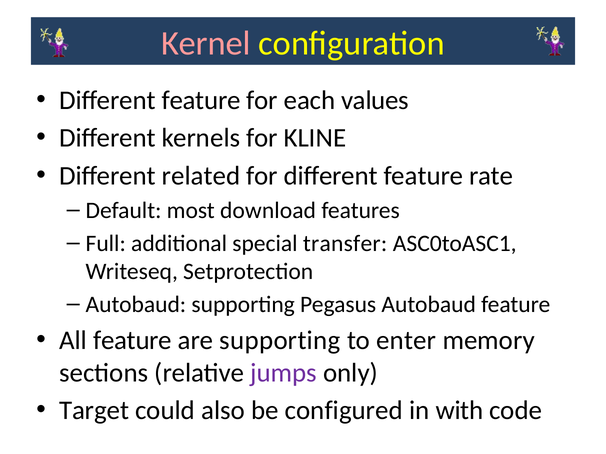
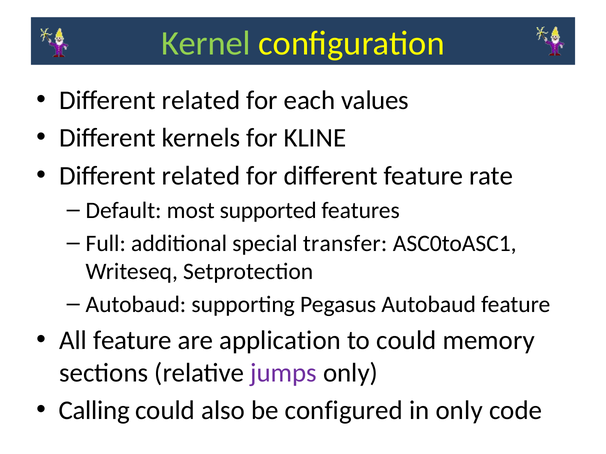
Kernel colour: pink -> light green (206, 43)
feature: feature -> related (201, 100)
download: download -> supported (268, 211)
are supporting: supporting -> application (280, 341)
to enter: enter -> could (406, 341)
Target: Target -> Calling (94, 411)
in with: with -> only (459, 411)
